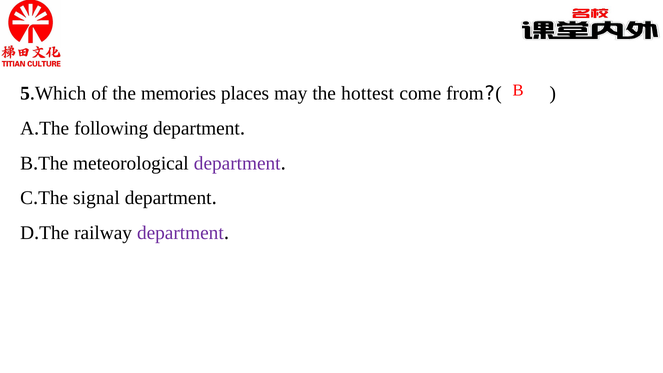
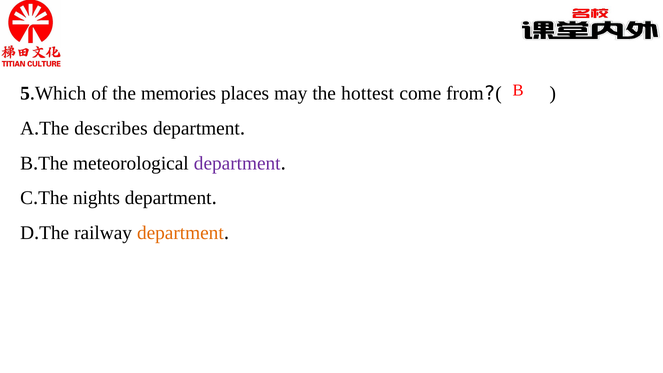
following: following -> describes (111, 128)
signal: signal -> nights (97, 198)
department colour: purple -> orange (180, 233)
